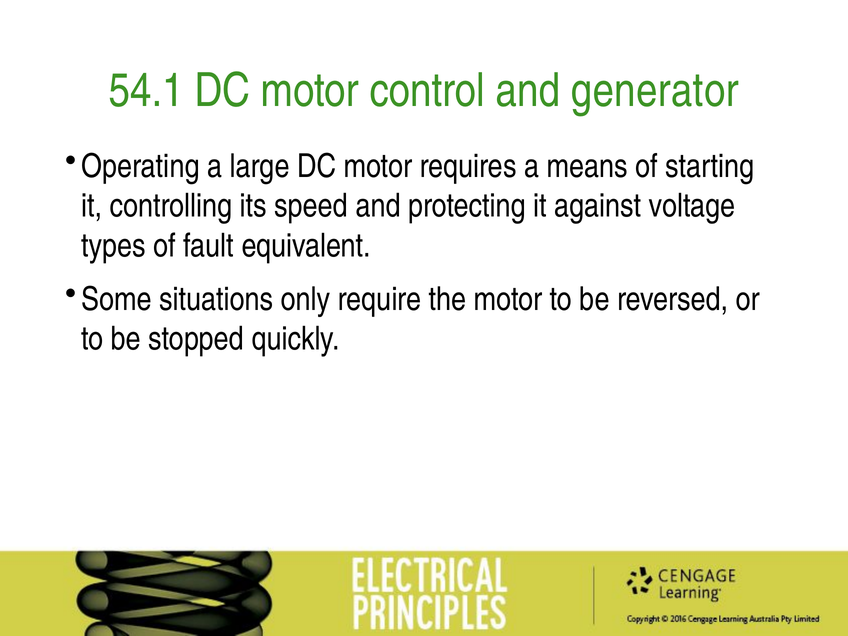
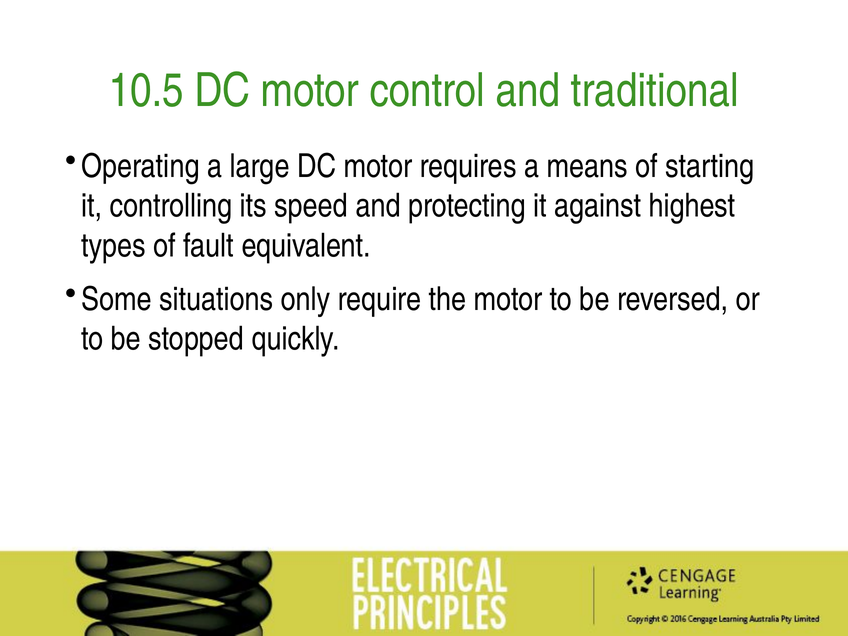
54.1: 54.1 -> 10.5 (146, 91)
generator: generator -> traditional (655, 91)
voltage: voltage -> highest (692, 206)
